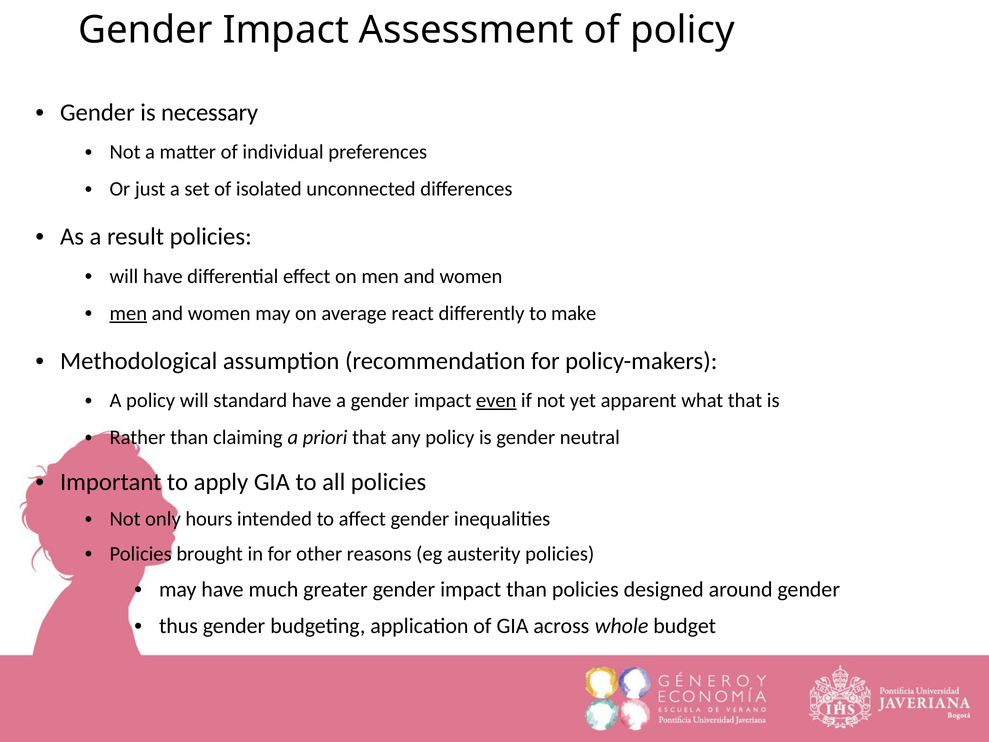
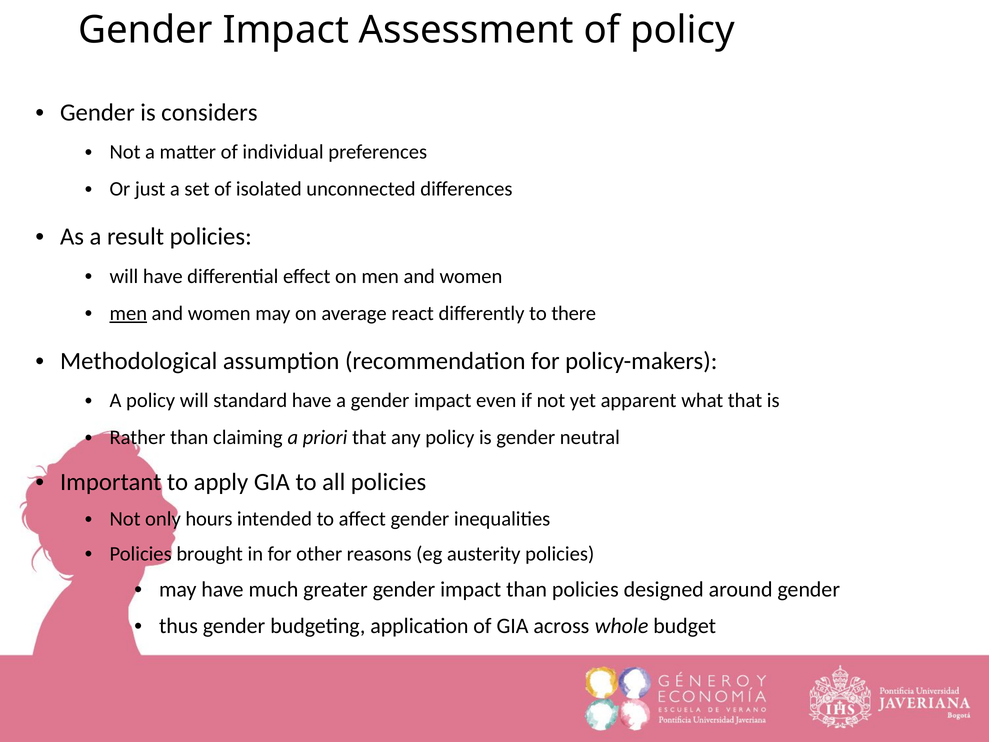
necessary: necessary -> considers (209, 113)
make: make -> there (574, 313)
even underline: present -> none (496, 400)
